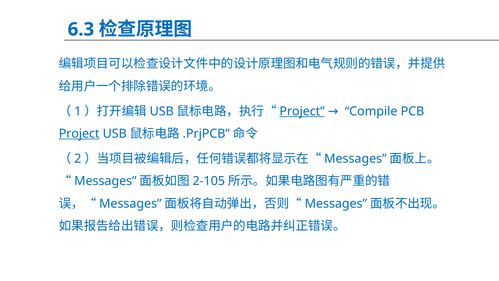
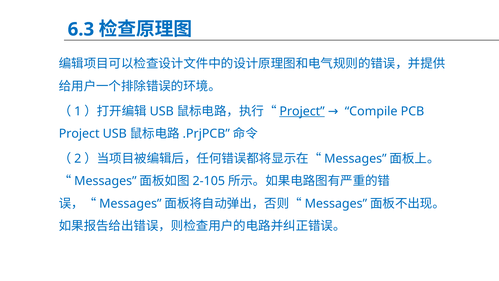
Project underline: present -> none (79, 134)
